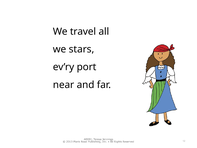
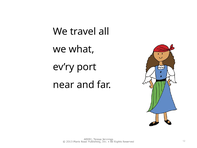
stars: stars -> what (82, 49)
